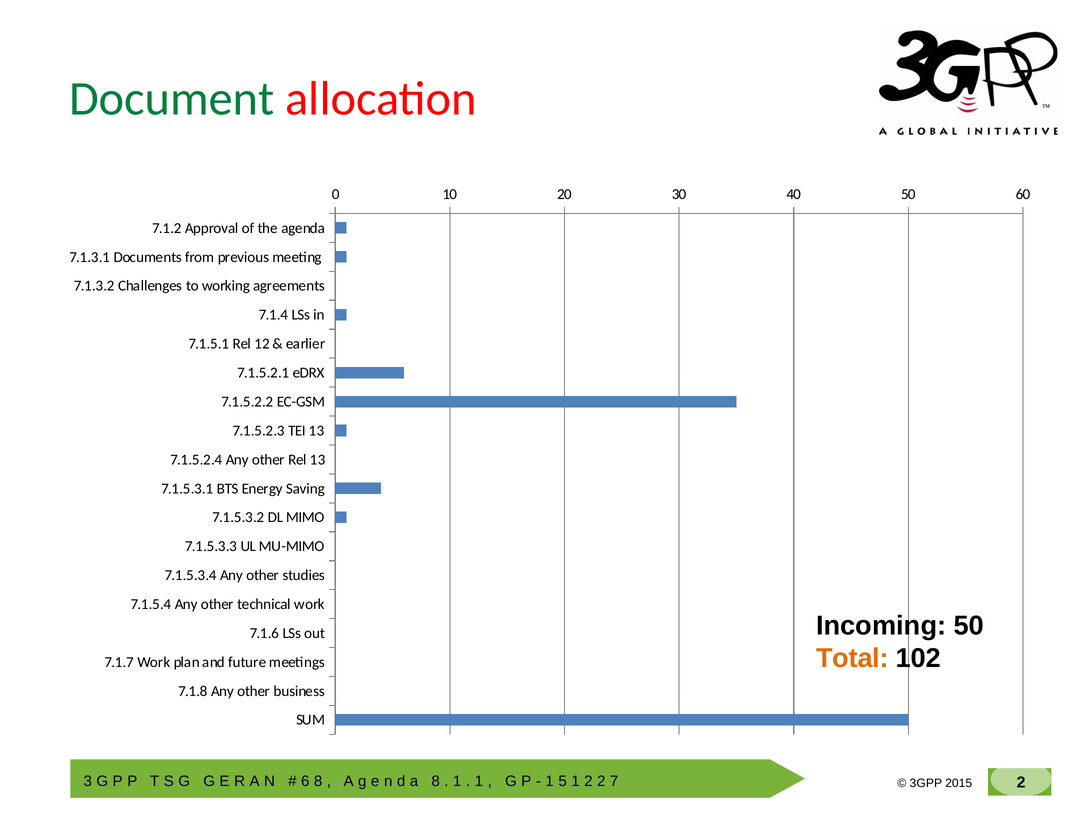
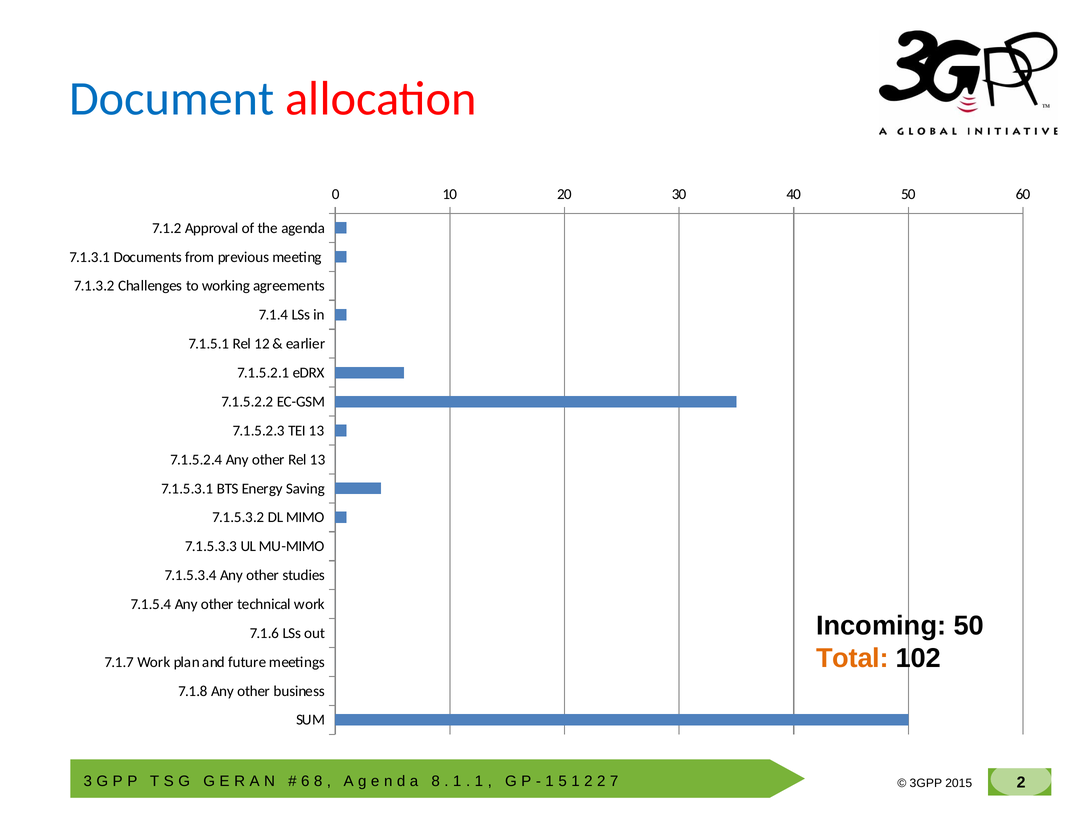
Document colour: green -> blue (172, 99)
